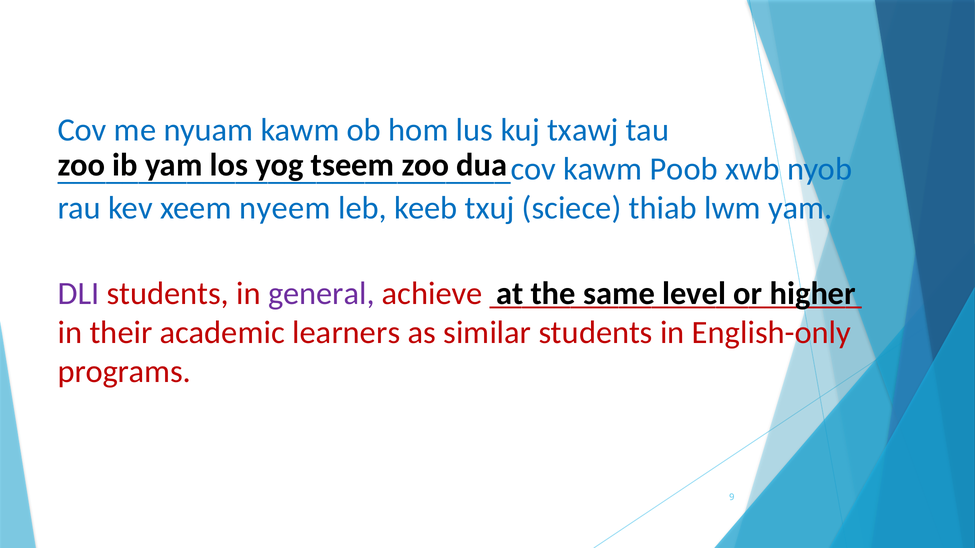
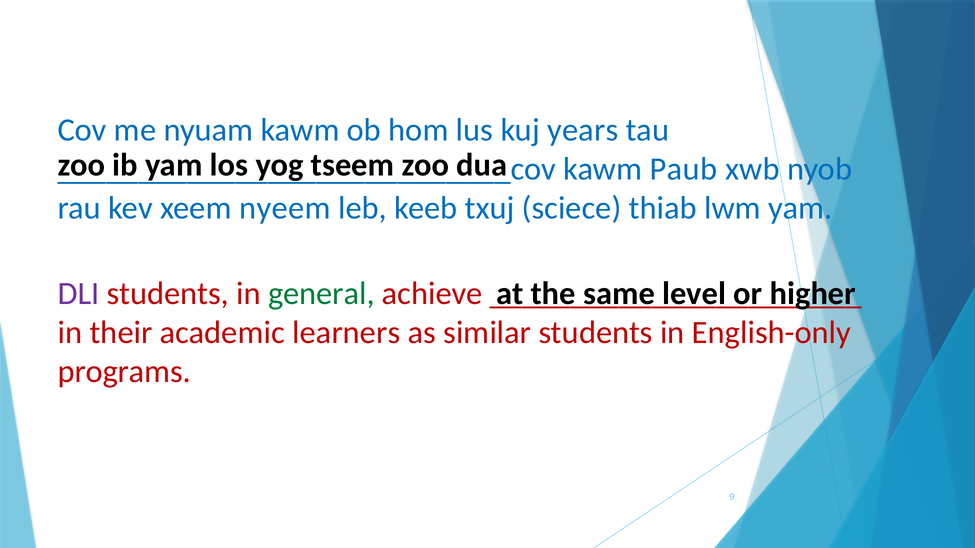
txawj: txawj -> years (583, 130)
Poob: Poob -> Paub (684, 169)
general colour: purple -> green (321, 294)
